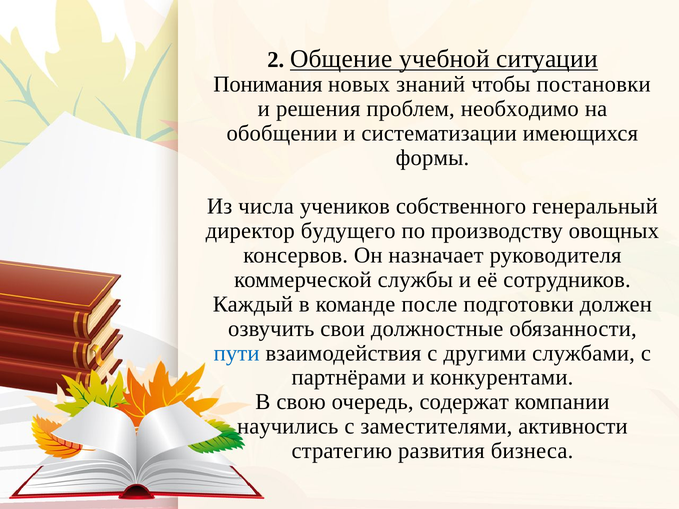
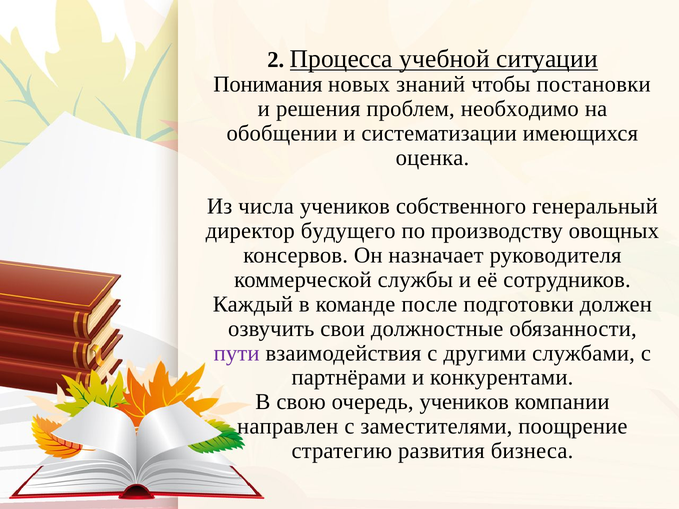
Общение: Общение -> Процесса (341, 59)
формы: формы -> оценка (432, 158)
пути colour: blue -> purple (237, 353)
очередь содержат: содержат -> учеников (464, 402)
научились: научились -> направлен (288, 427)
активности: активности -> поощрение (573, 427)
